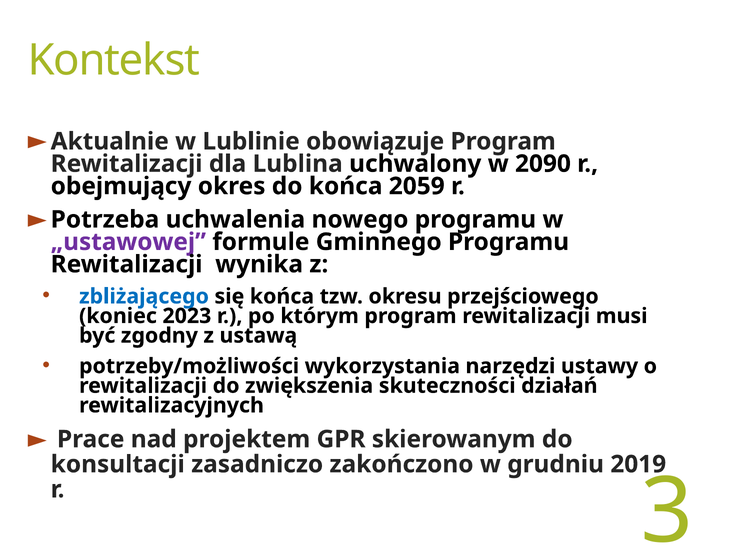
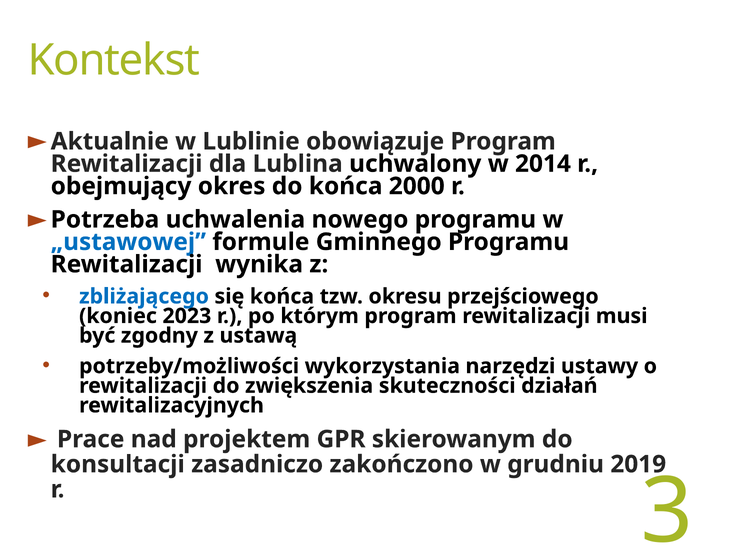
2090: 2090 -> 2014 (543, 164)
2059: 2059 -> 2000 (417, 186)
„ustawowej colour: purple -> blue (128, 242)
